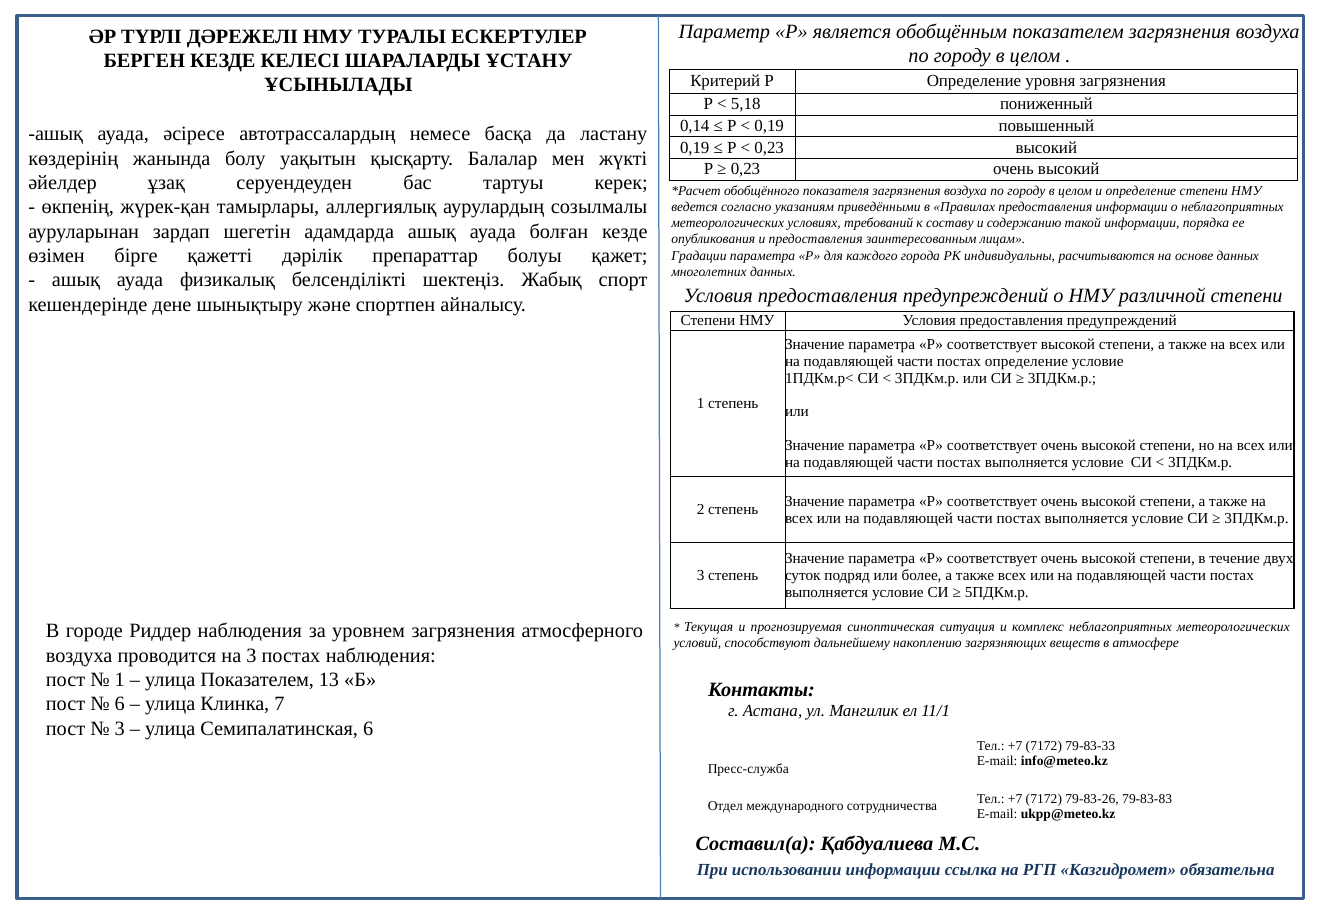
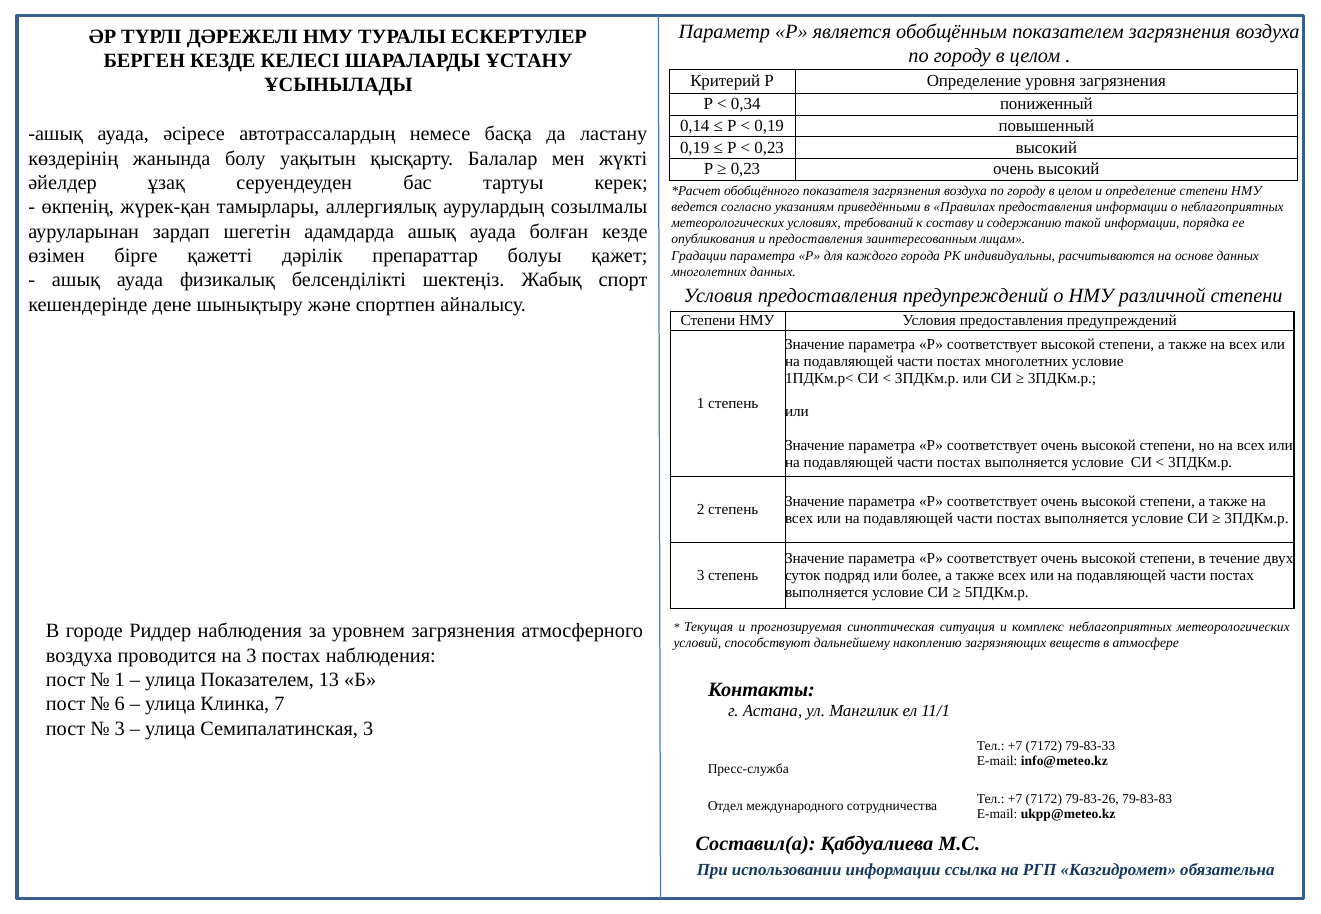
5,18: 5,18 -> 0,34 (746, 104)
постах определение: определение -> многолетних (1027, 361)
Семипалатинская 6: 6 -> 3 (368, 729)
